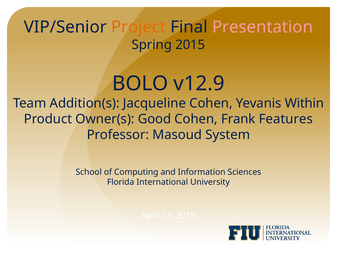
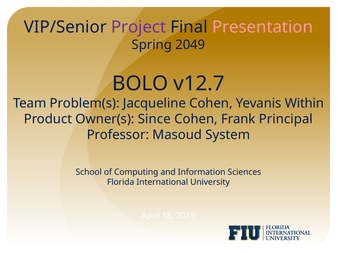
Project colour: orange -> purple (139, 27)
2015: 2015 -> 2049 (190, 45)
v12.9: v12.9 -> v12.7 (199, 83)
Addition(s: Addition(s -> Problem(s (85, 103)
Good: Good -> Since (154, 119)
Features: Features -> Principal (286, 119)
